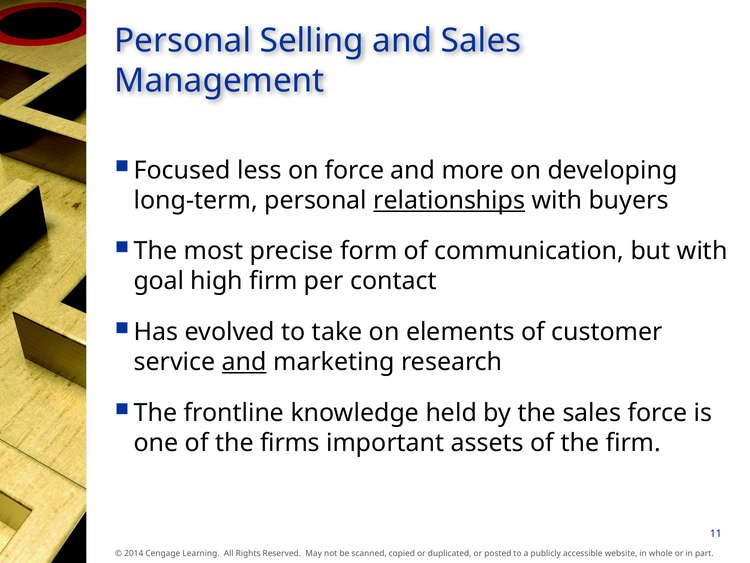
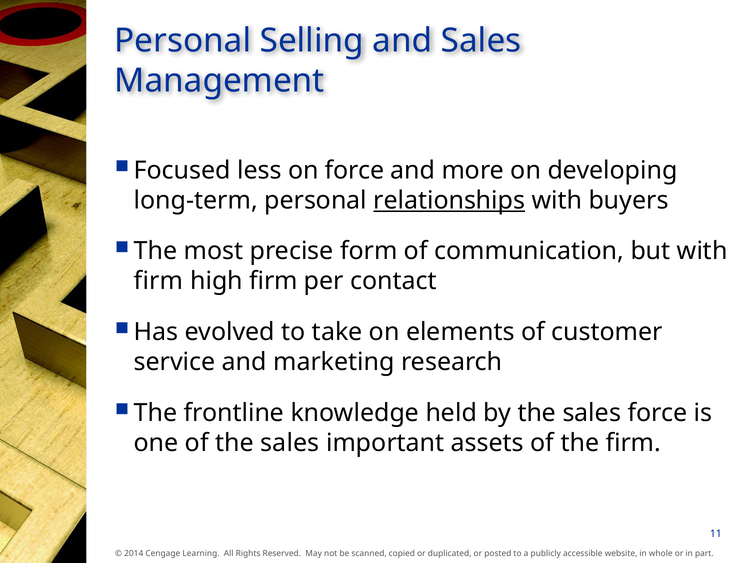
goal: goal -> firm (159, 281)
and underline: present -> none (244, 362)
of the firms: firms -> sales (290, 443)
